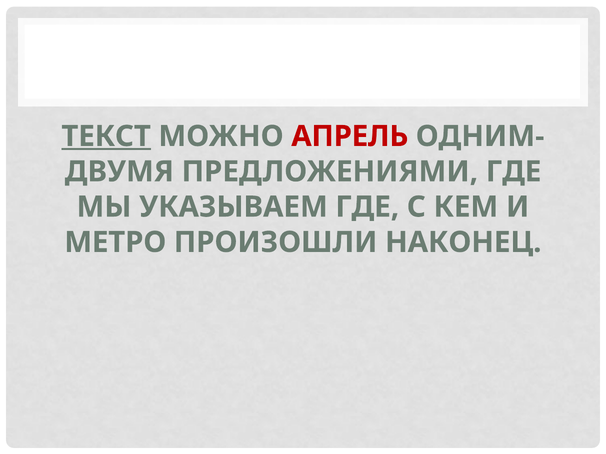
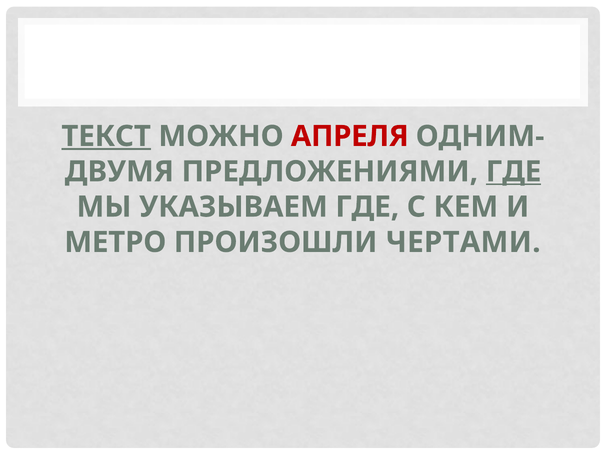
АПРЕЛЬ: АПРЕЛЬ -> АПРЕЛЯ (350, 136)
ГДЕ underline: none -> present (514, 172)
НАКОНЕЦ: НАКОНЕЦ -> ЧЕРТАМИ (463, 243)
